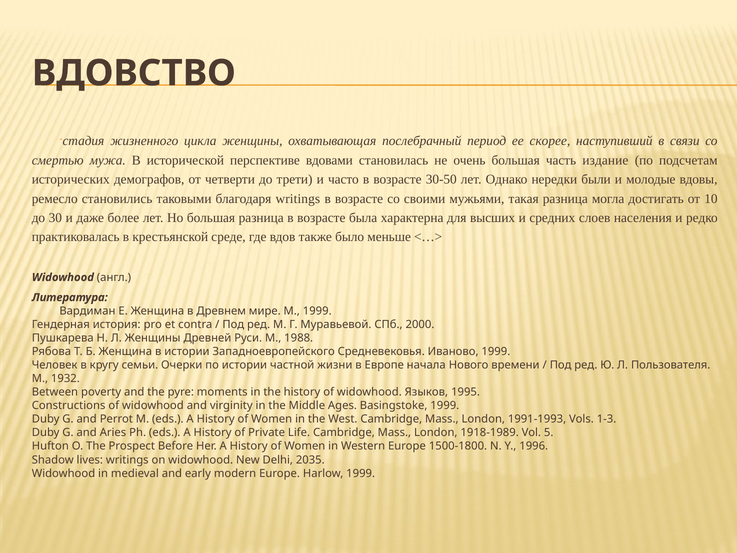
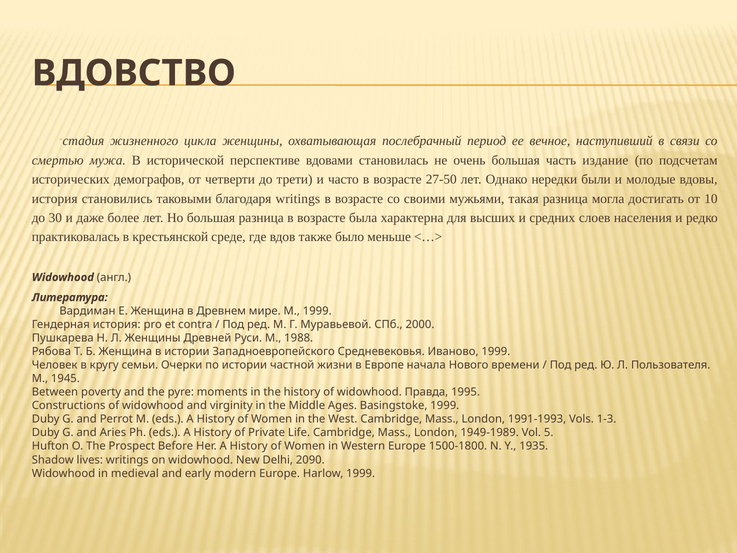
скорее: скорее -> вечное (550, 141)
30-50: 30-50 -> 27-50 (441, 179)
ремесло: ремесло -> история (55, 199)
1932: 1932 -> 1945 (65, 378)
Языков: Языков -> Правда (426, 392)
1918-1989: 1918-1989 -> 1949-1989 (490, 433)
1996: 1996 -> 1935 (534, 446)
2035: 2035 -> 2090 (310, 460)
